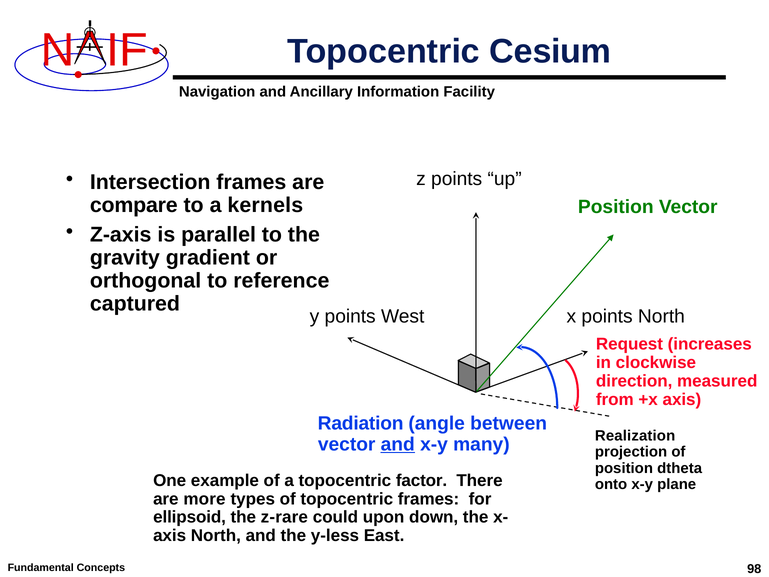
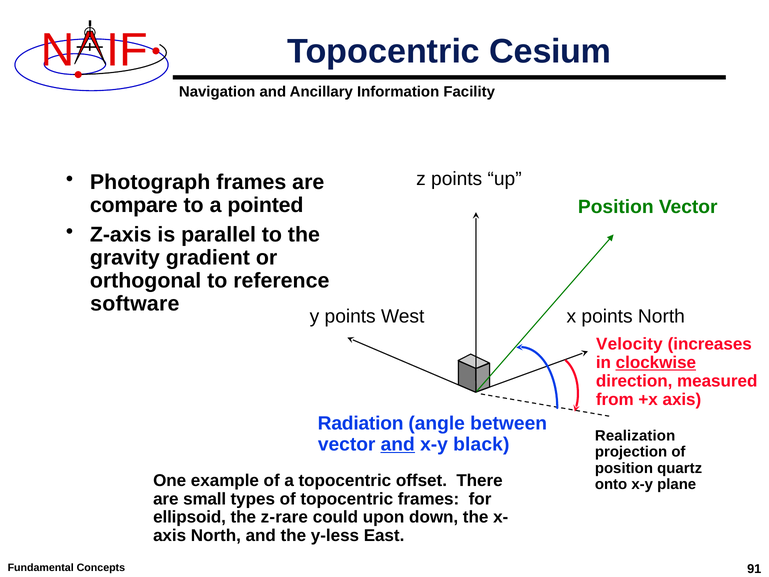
Intersection: Intersection -> Photograph (150, 182)
kernels: kernels -> pointed (265, 205)
captured: captured -> software (135, 304)
Request: Request -> Velocity (629, 344)
clockwise underline: none -> present (656, 363)
many: many -> black (481, 444)
dtheta: dtheta -> quartz (680, 468)
factor: factor -> offset (421, 481)
more: more -> small (205, 499)
98: 98 -> 91 (754, 569)
